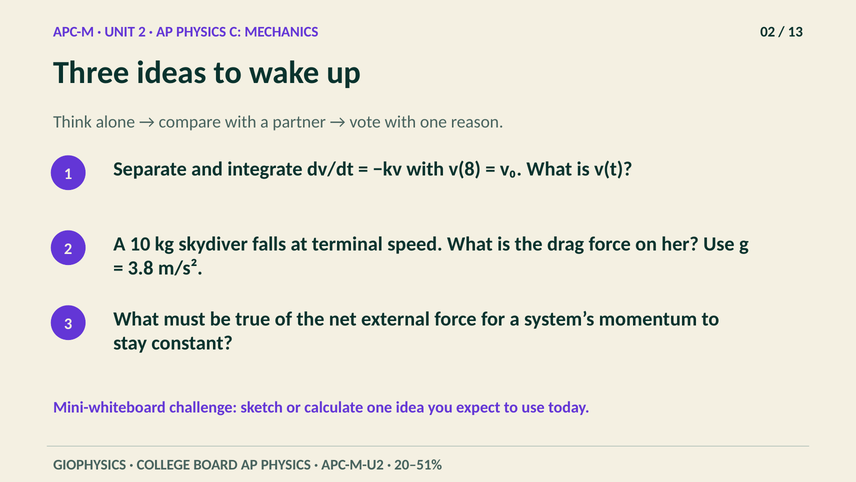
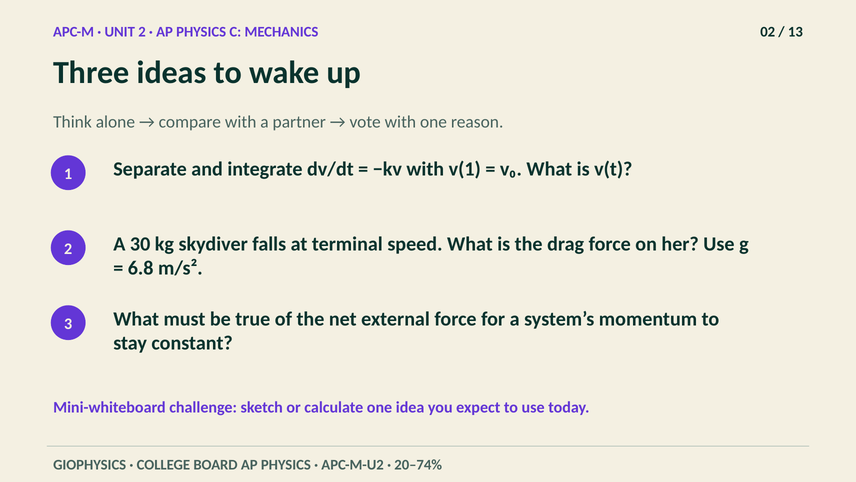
v(8: v(8 -> v(1 (465, 169)
10: 10 -> 30 (140, 244)
3.8: 3.8 -> 6.8 (141, 268)
20–51%: 20–51% -> 20–74% (418, 464)
